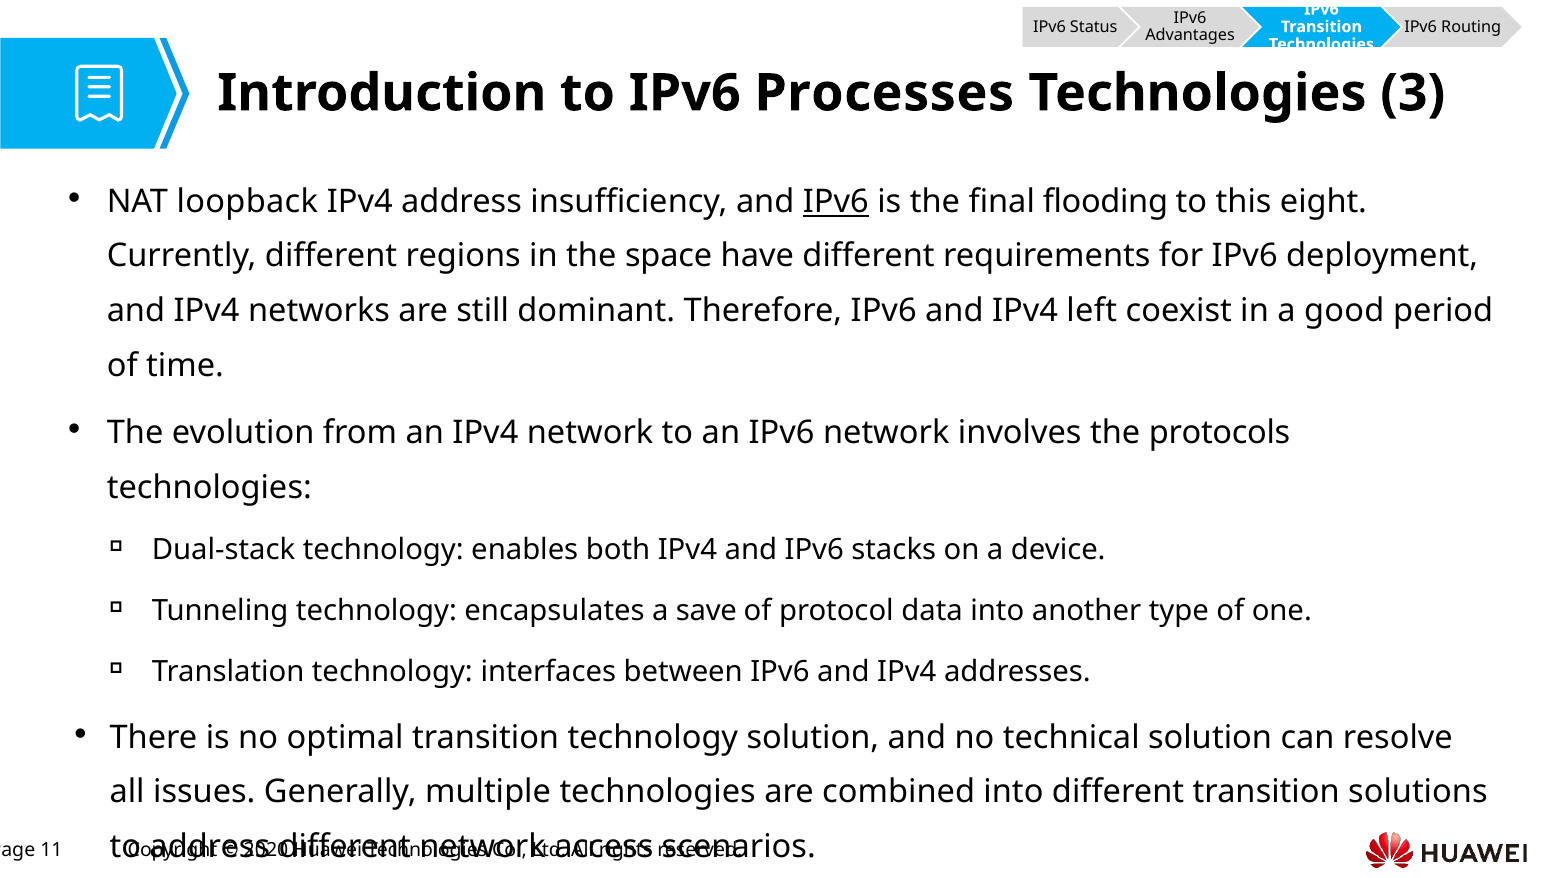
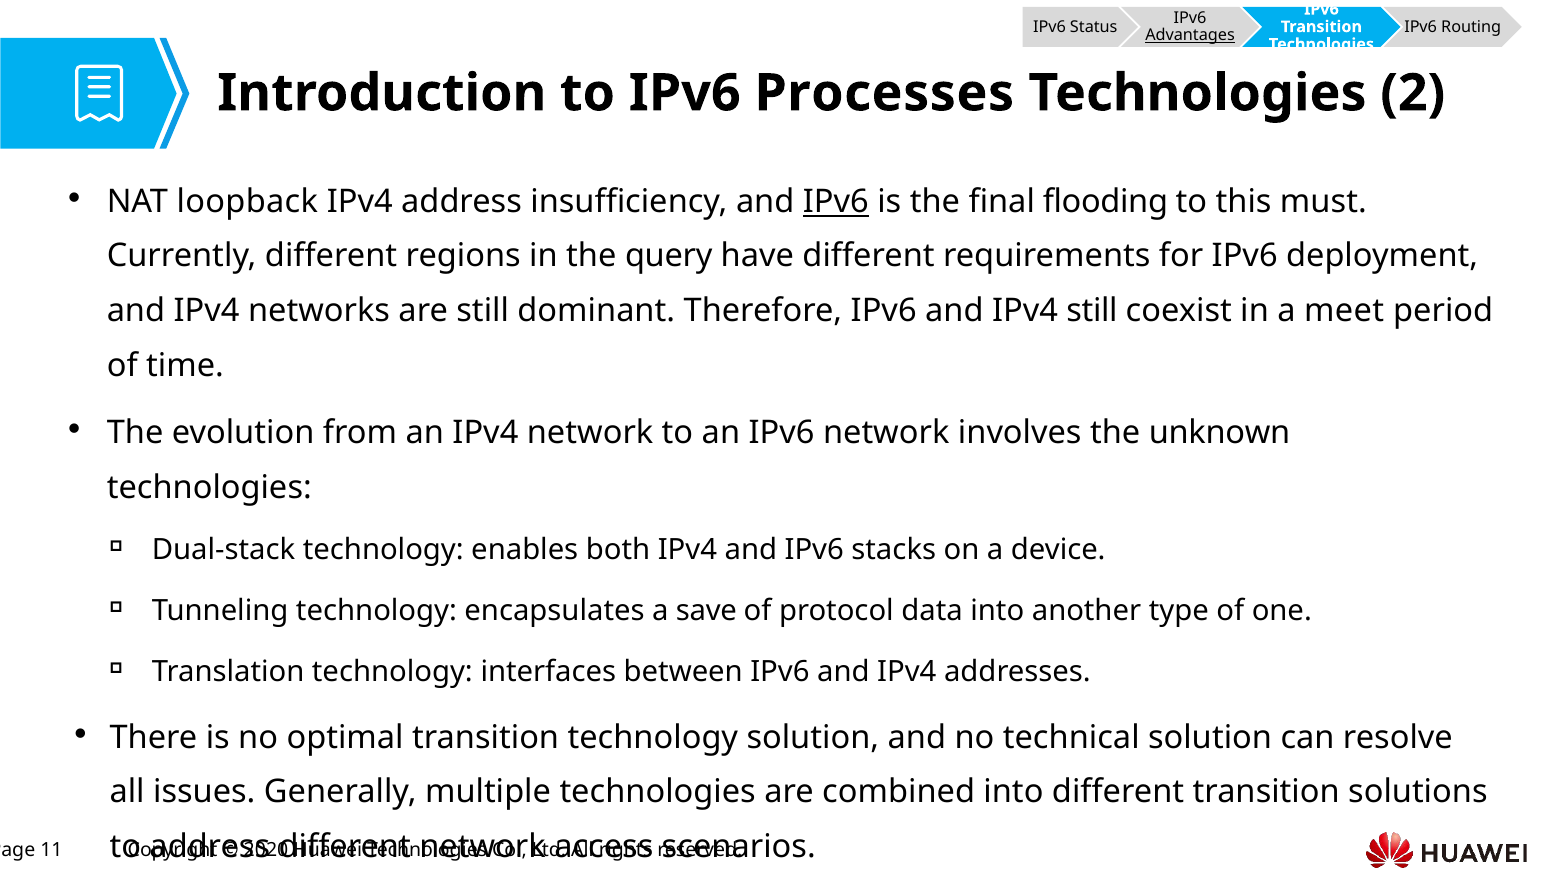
Advantages underline: none -> present (1190, 36)
3: 3 -> 2 (1413, 93)
eight: eight -> must (1323, 202)
space: space -> query (669, 256)
IPv4 left: left -> still (1092, 311)
good: good -> meet (1344, 311)
protocols: protocols -> unknown (1220, 433)
